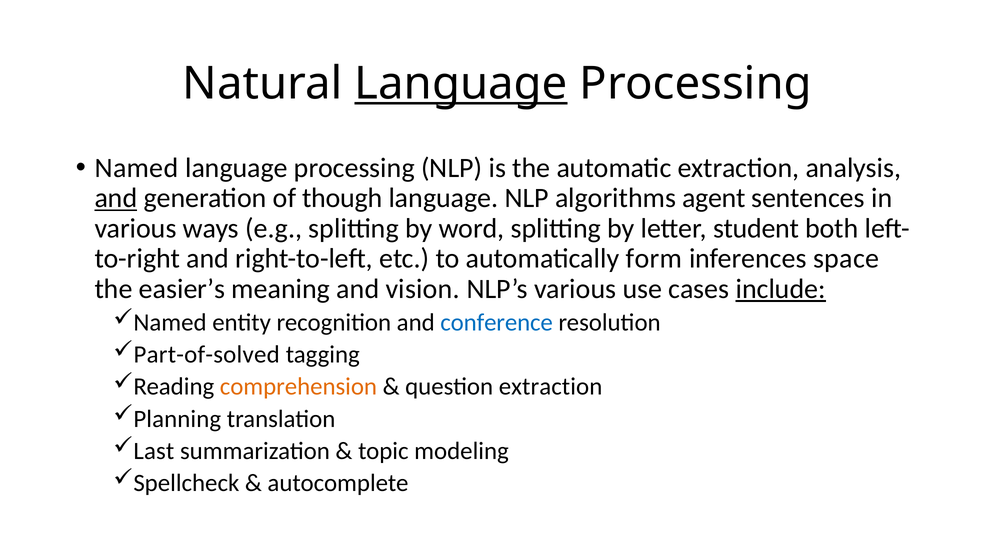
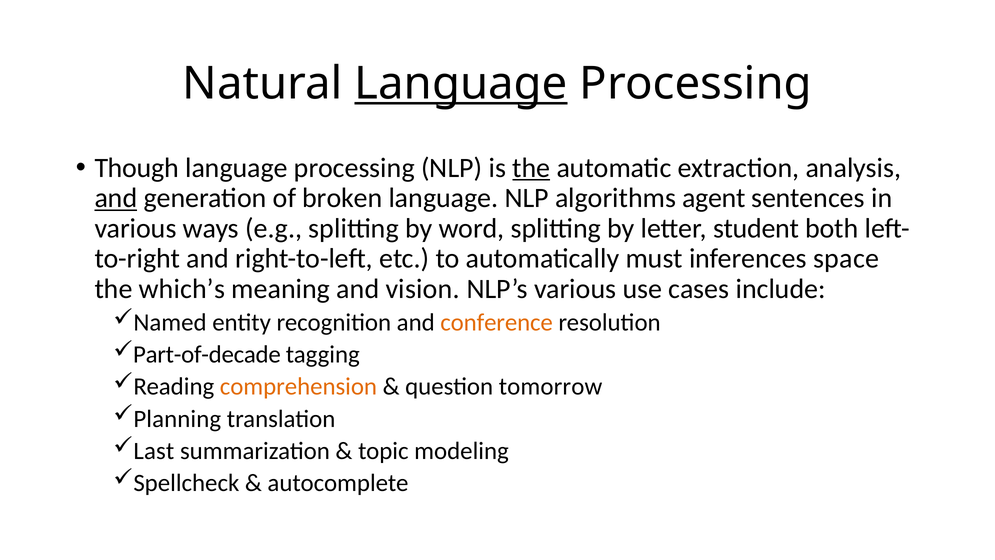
Named: Named -> Though (137, 168)
the underline: none -> present (531, 168)
though: though -> broken (342, 198)
form: form -> must (654, 258)
easier’s: easier’s -> which’s (182, 289)
include underline: present -> none (781, 289)
conference colour: blue -> orange (497, 322)
Part-of-solved: Part-of-solved -> Part-of-decade (207, 355)
question extraction: extraction -> tomorrow (551, 387)
